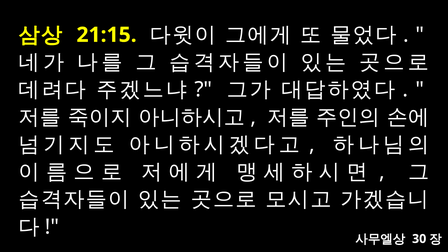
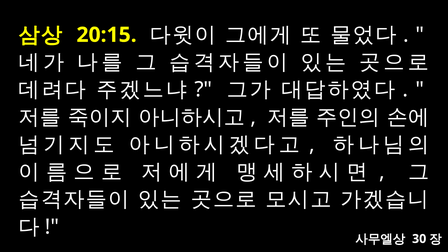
21:15: 21:15 -> 20:15 (107, 35)
